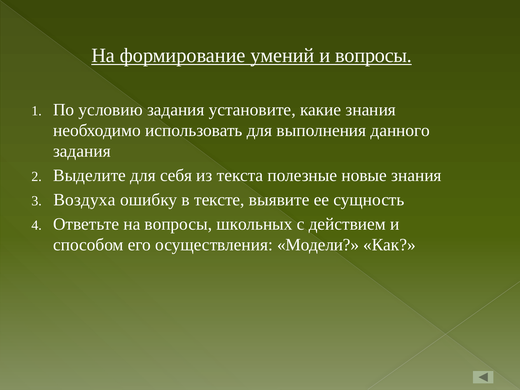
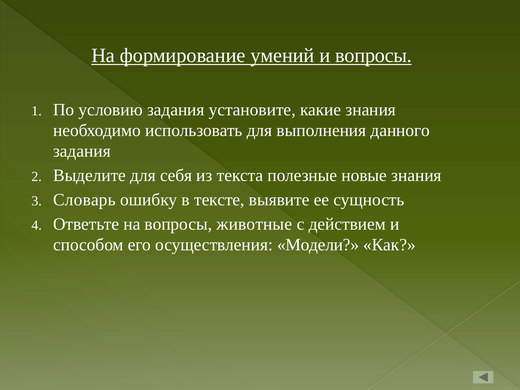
Воздуха: Воздуха -> Словарь (84, 200)
школьных: школьных -> животные (254, 224)
